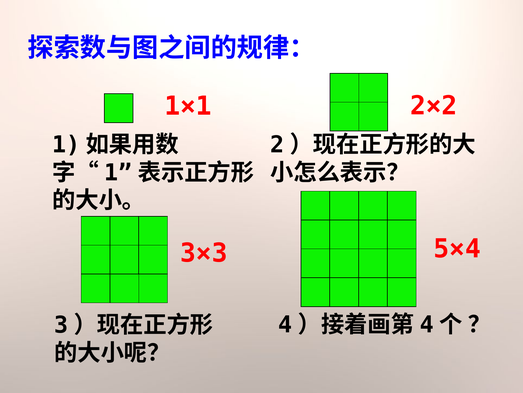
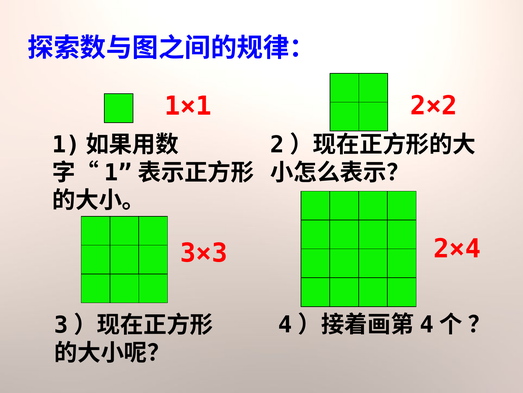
5×4: 5×4 -> 2×4 (457, 249)
